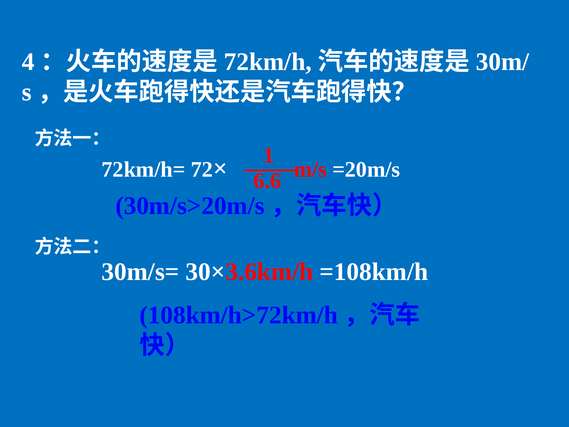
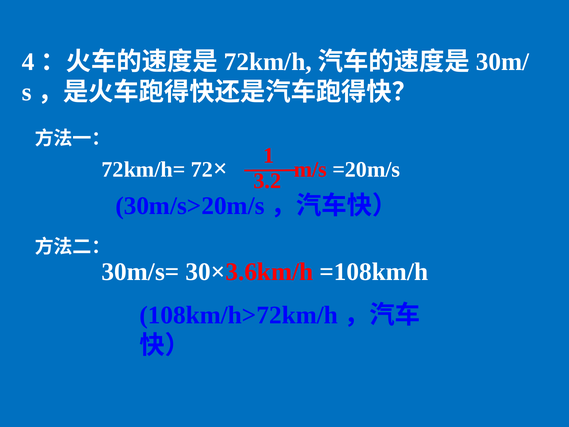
6.6: 6.6 -> 3.2 (267, 181)
